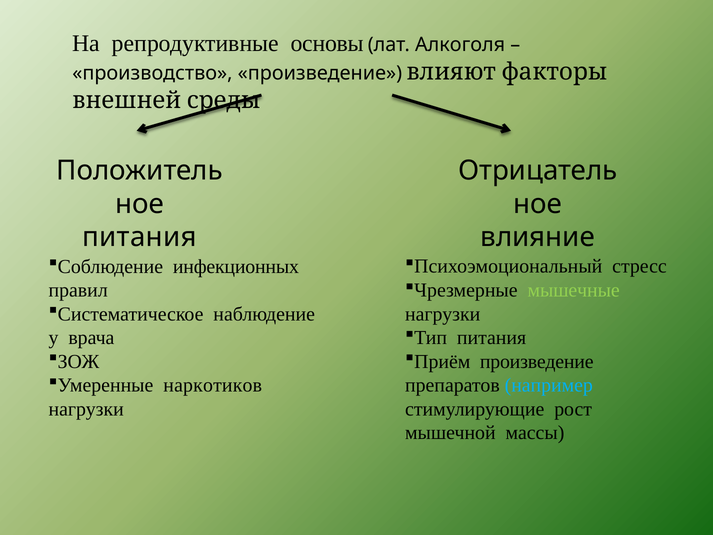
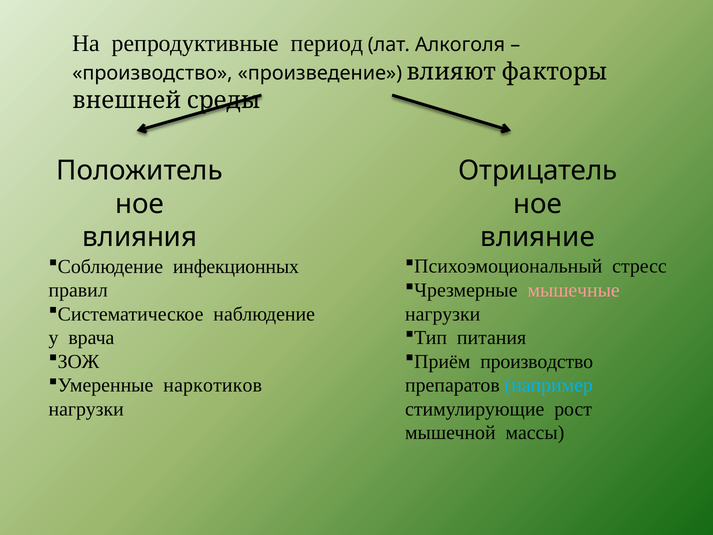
основы: основы -> период (327, 43)
питания: питания -> влияния (140, 237)
мышечные colour: light green -> pink (574, 290)
произведение: произведение -> производство (537, 361)
